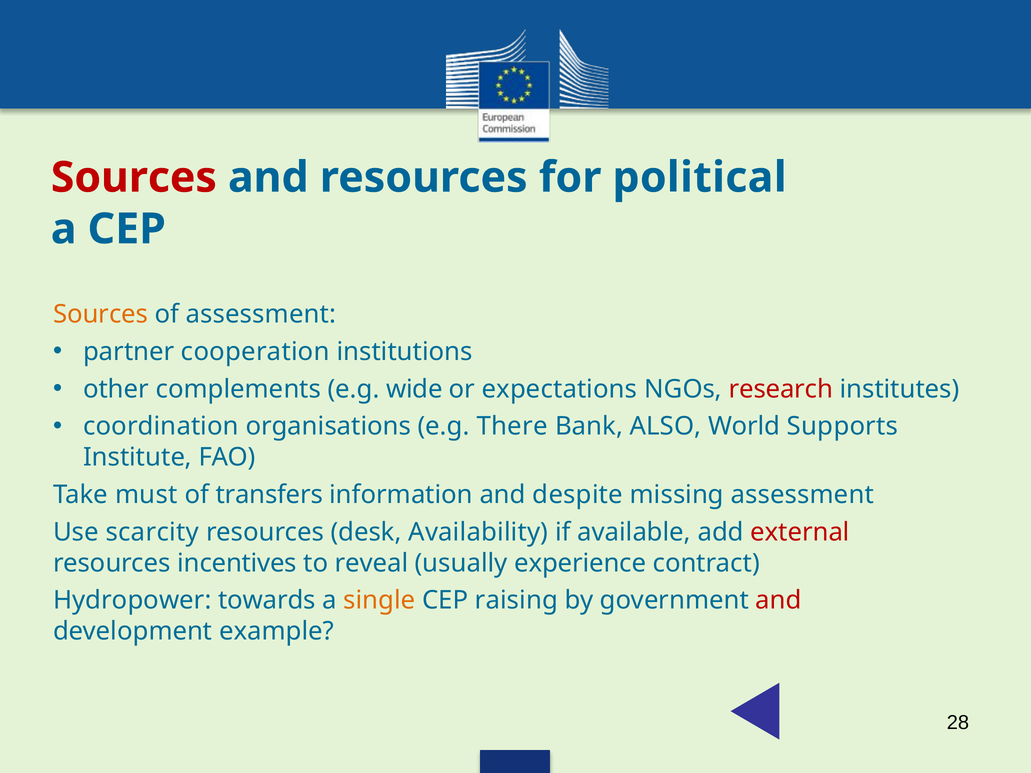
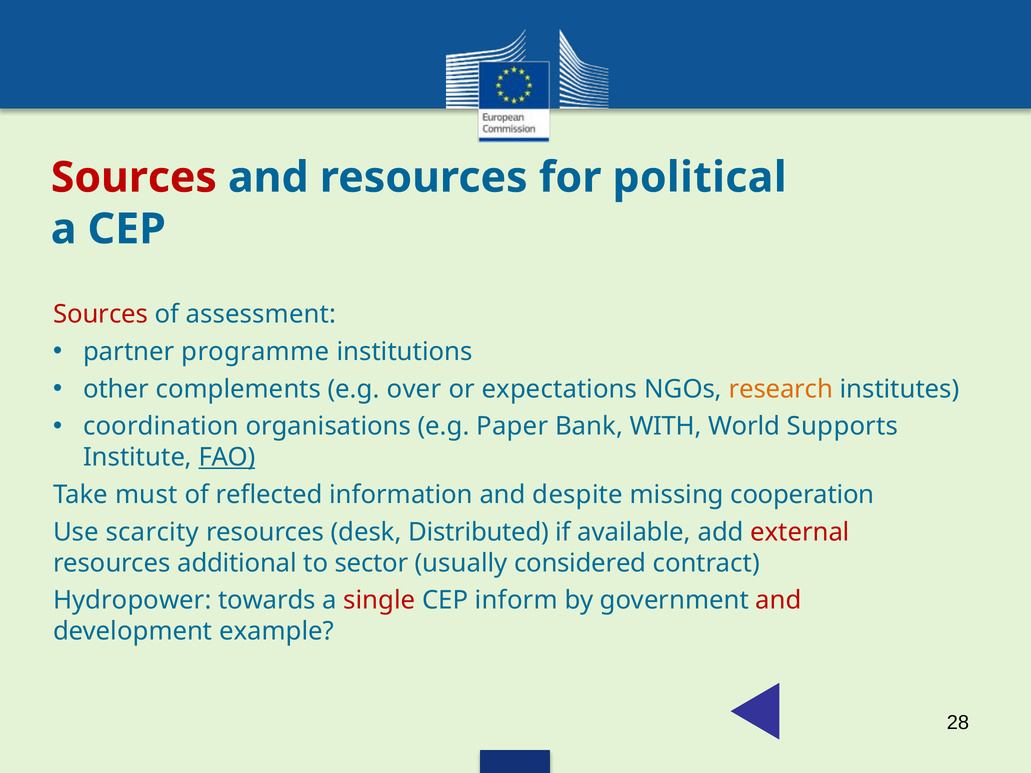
Sources colour: orange -> red (101, 314)
cooperation: cooperation -> programme (255, 352)
wide: wide -> over (414, 389)
research colour: red -> orange (781, 389)
There: There -> Paper (512, 427)
ALSO: ALSO -> WITH (666, 427)
FAO underline: none -> present (227, 458)
transfers: transfers -> reflected (269, 495)
missing assessment: assessment -> cooperation (802, 495)
Availability: Availability -> Distributed (479, 532)
incentives: incentives -> additional (237, 563)
reveal: reveal -> sector (372, 563)
experience: experience -> considered (580, 563)
single colour: orange -> red (379, 601)
raising: raising -> inform (516, 601)
